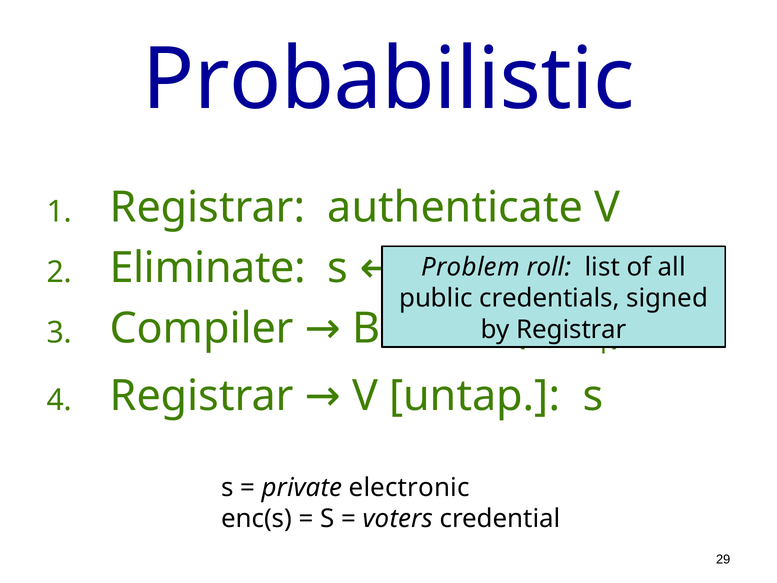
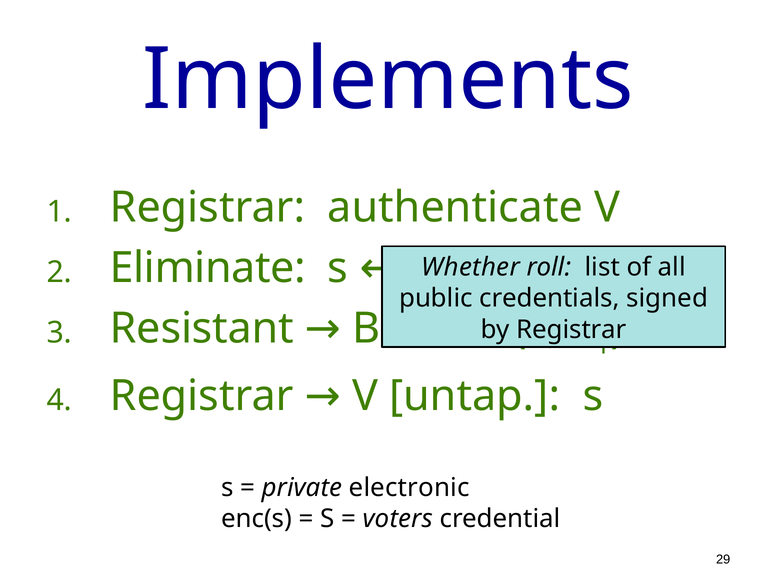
Probabilistic: Probabilistic -> Implements (388, 80)
Problem: Problem -> Whether (471, 267)
Compiler: Compiler -> Resistant (202, 328)
